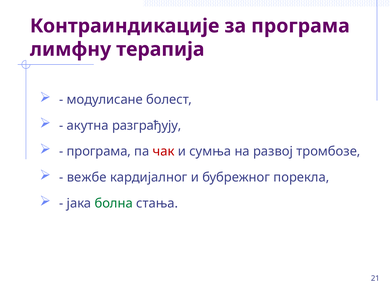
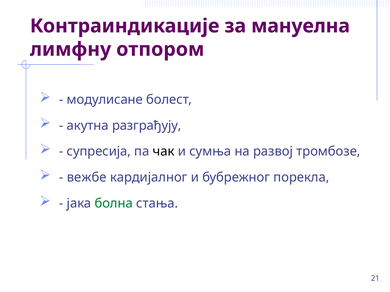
за програма: програма -> мануелна (301, 26)
терапија: терапија -> отпором (160, 49)
програма: програма -> супресија (99, 152)
чак colour: red -> black (164, 152)
